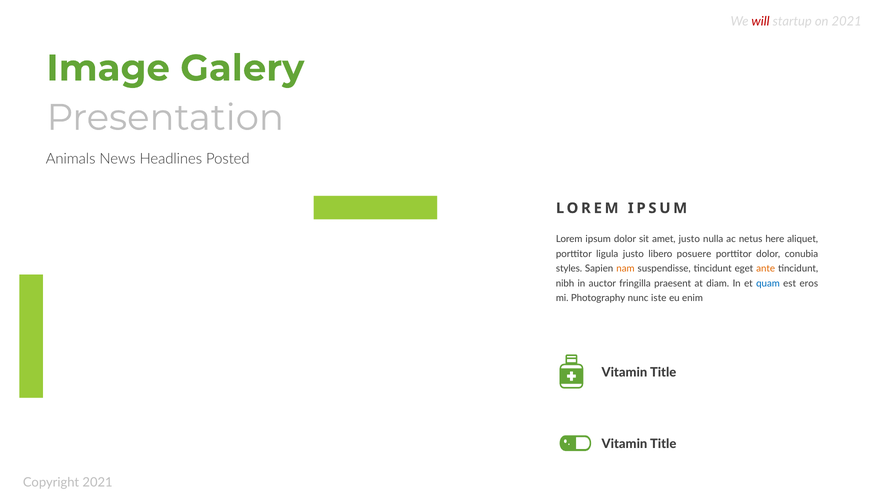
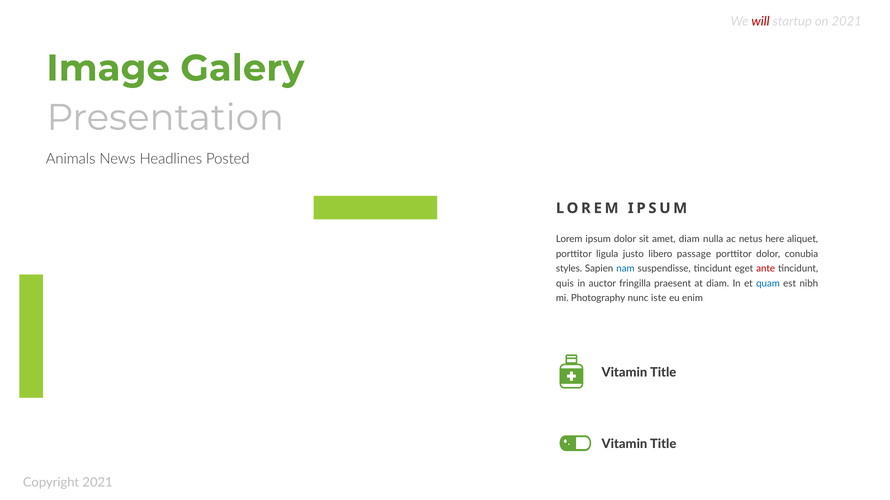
amet justo: justo -> diam (689, 239)
posuere: posuere -> passage (694, 254)
nam colour: orange -> blue (625, 269)
ante colour: orange -> red (766, 269)
nibh: nibh -> quis (565, 284)
eros: eros -> nibh (809, 284)
